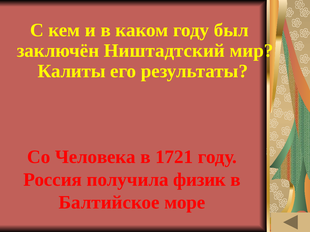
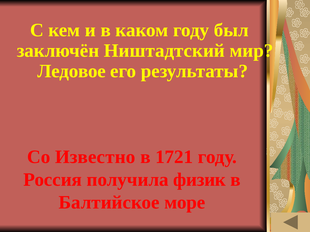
Калиты: Калиты -> Ледовое (72, 71)
Человека: Человека -> Известно (95, 157)
